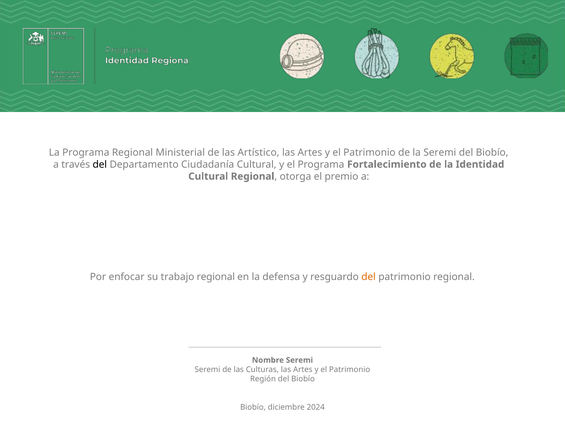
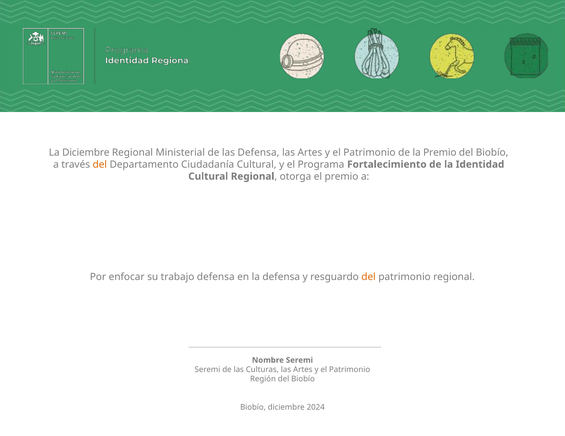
La Programa: Programa -> Diciembre (86, 153)
las Artístico: Artístico -> Defensa (258, 153)
la Seremi: Seremi -> Premio (440, 153)
del colour: black -> orange (100, 165)
trabajo regional: regional -> defensa (216, 277)
